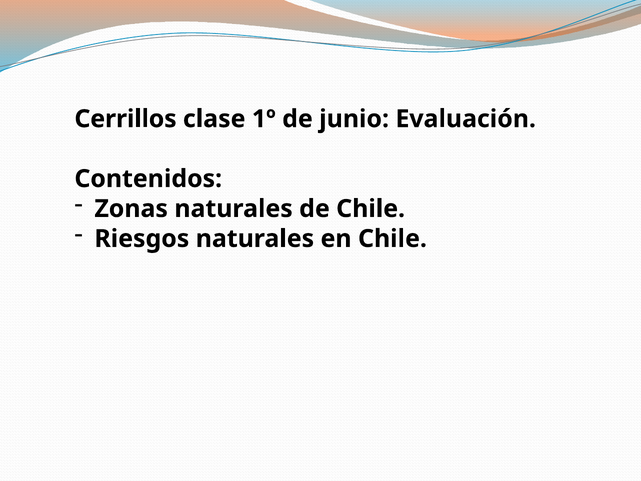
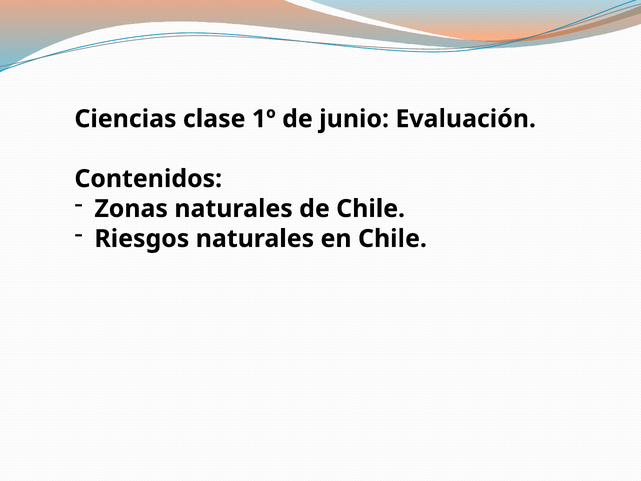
Cerrillos: Cerrillos -> Ciencias (125, 119)
